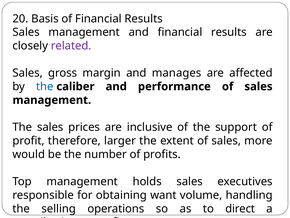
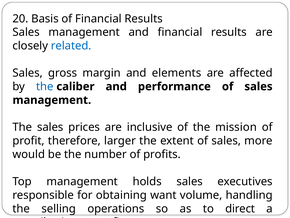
related colour: purple -> blue (71, 46)
manages: manages -> elements (177, 73)
support: support -> mission (236, 127)
